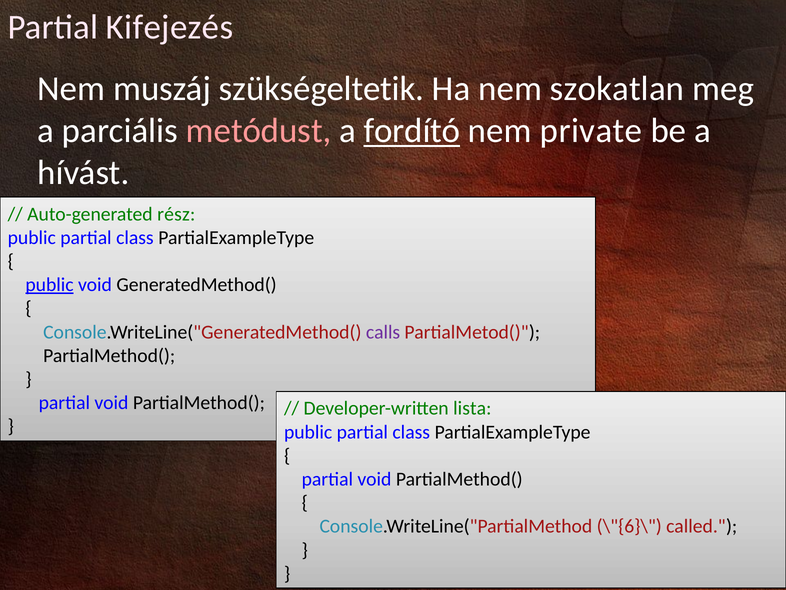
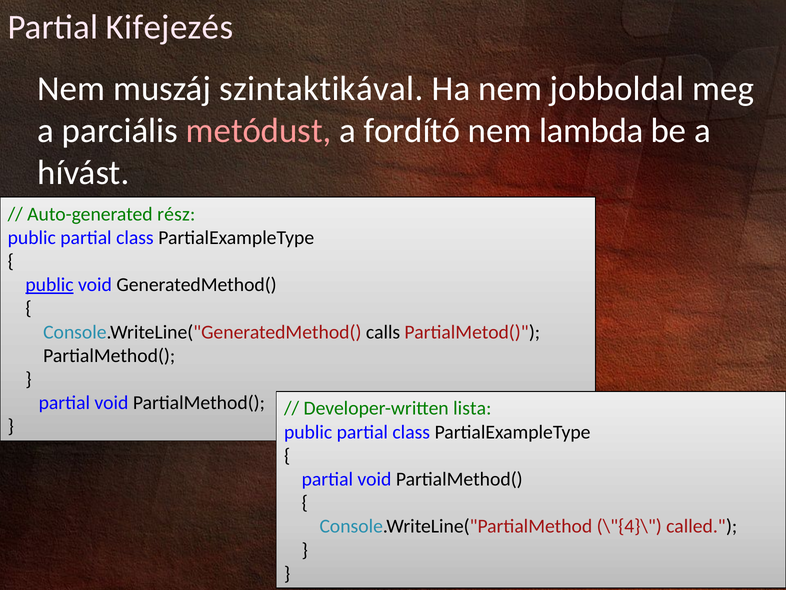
szükségeltetik: szükségeltetik -> szintaktikával (321, 89)
szokatlan: szokatlan -> jobboldal (617, 89)
fordító underline: present -> none (412, 131)
private: private -> lambda (591, 131)
calls colour: purple -> black (383, 332)
\"{6}\: \"{6}\ -> \"{4}\ (629, 526)
